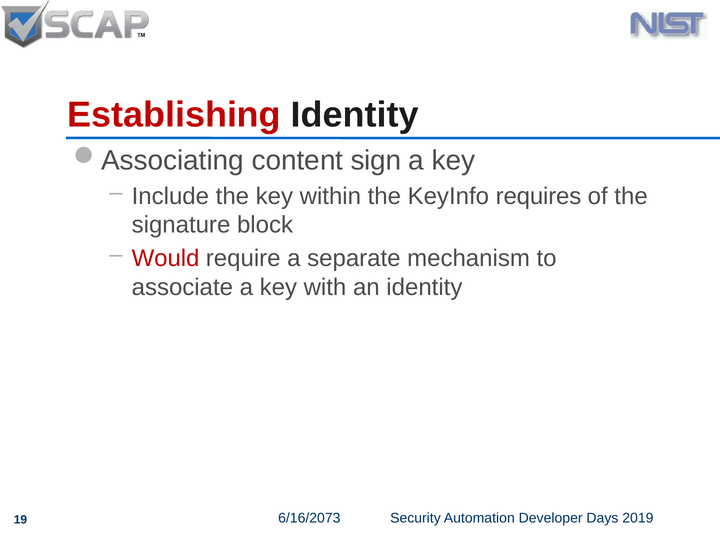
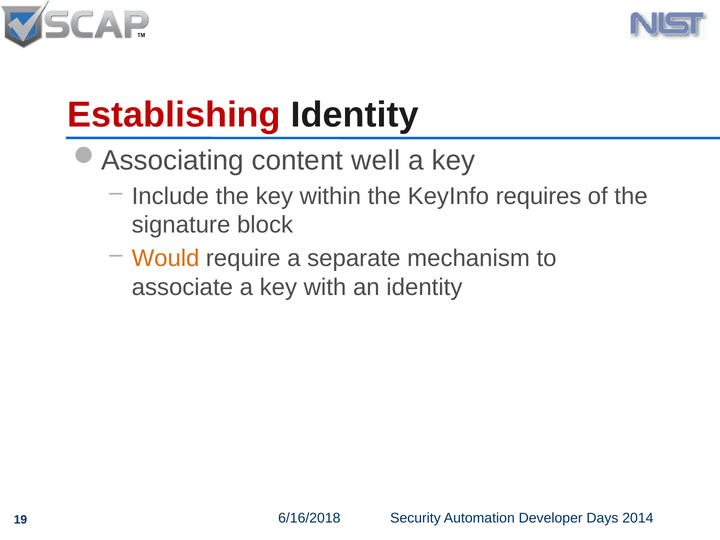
sign: sign -> well (376, 160)
Would colour: red -> orange (166, 258)
6/16/2073: 6/16/2073 -> 6/16/2018 (309, 518)
2019: 2019 -> 2014 (638, 518)
